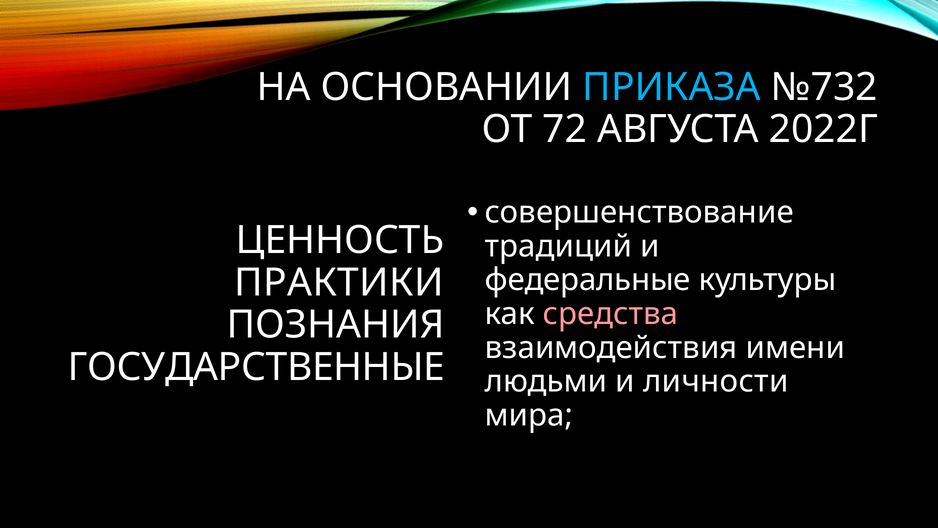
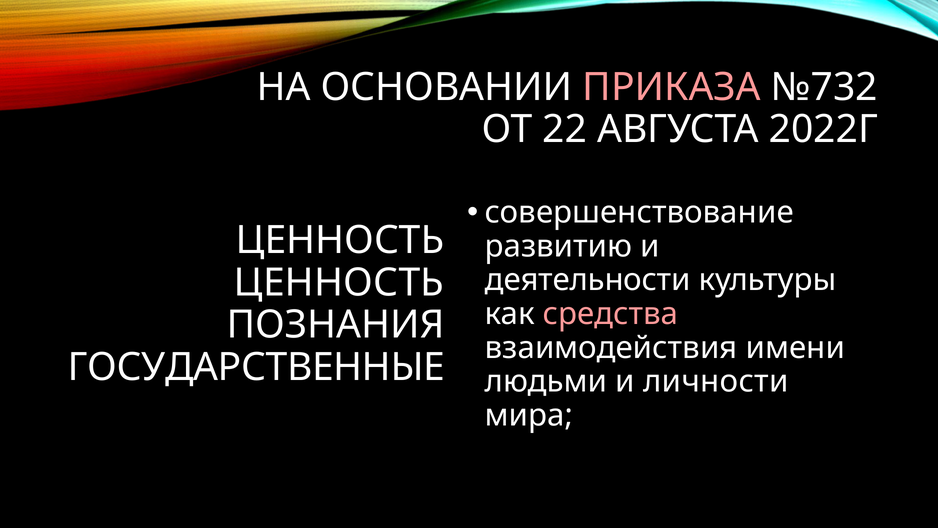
ПРИКАЗА colour: light blue -> pink (672, 87)
72: 72 -> 22 (565, 129)
традиций: традиций -> развитию (558, 246)
федеральные: федеральные -> деятельности (588, 280)
ПРАКТИКИ: ПРАКТИКИ -> ЦЕННОСТЬ (339, 283)
